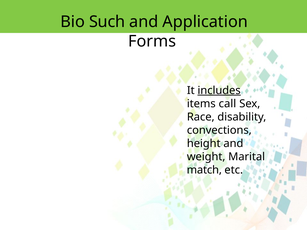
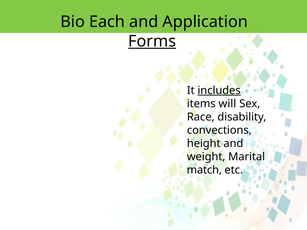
Such: Such -> Each (107, 22)
Forms underline: none -> present (152, 41)
call: call -> will (227, 104)
